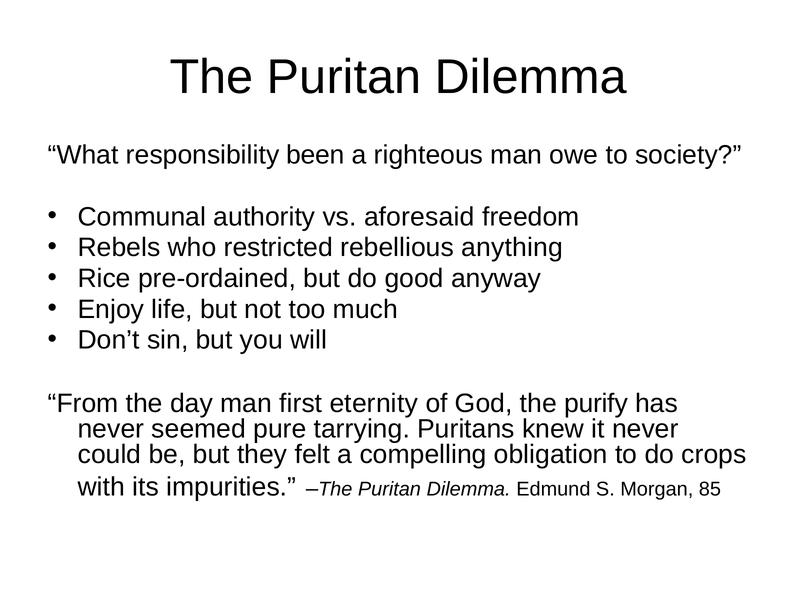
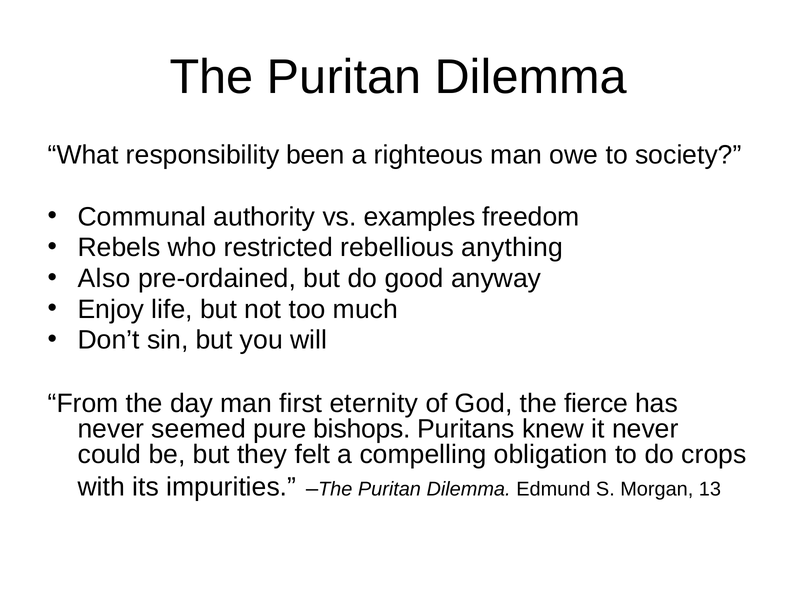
aforesaid: aforesaid -> examples (419, 217)
Rice: Rice -> Also (104, 278)
purify: purify -> fierce (596, 403)
tarrying: tarrying -> bishops (362, 429)
85: 85 -> 13 (710, 489)
